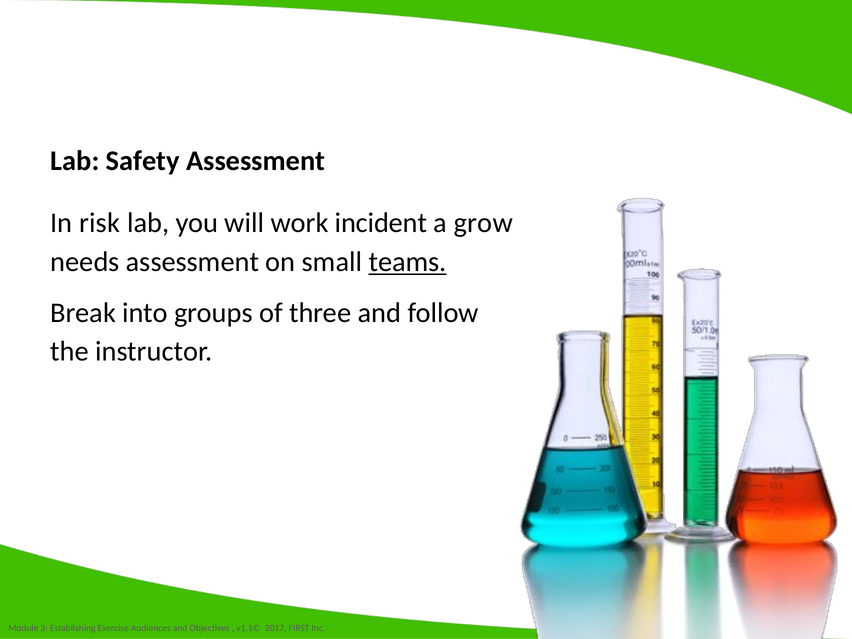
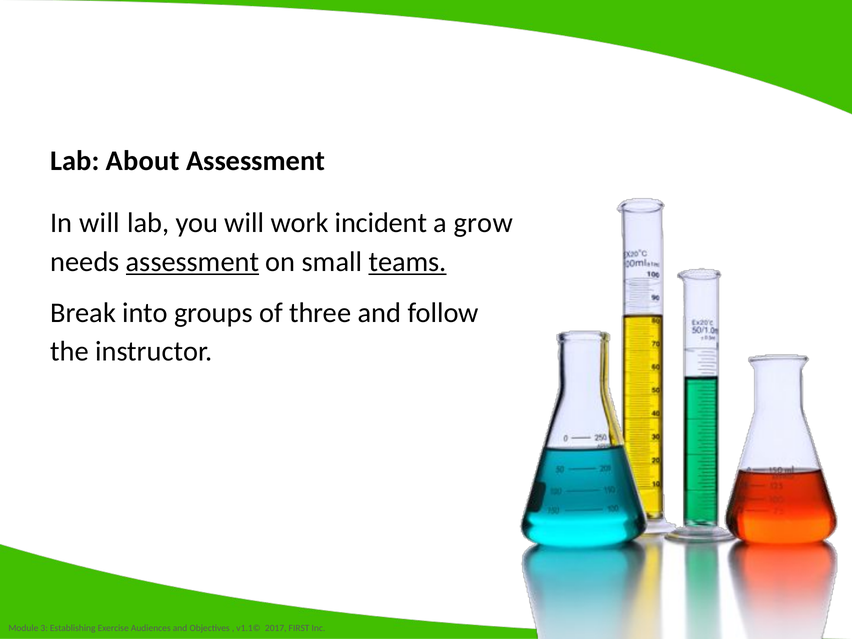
Safety: Safety -> About (143, 161)
In risk: risk -> will (100, 223)
assessment underline: none -> present (192, 262)
